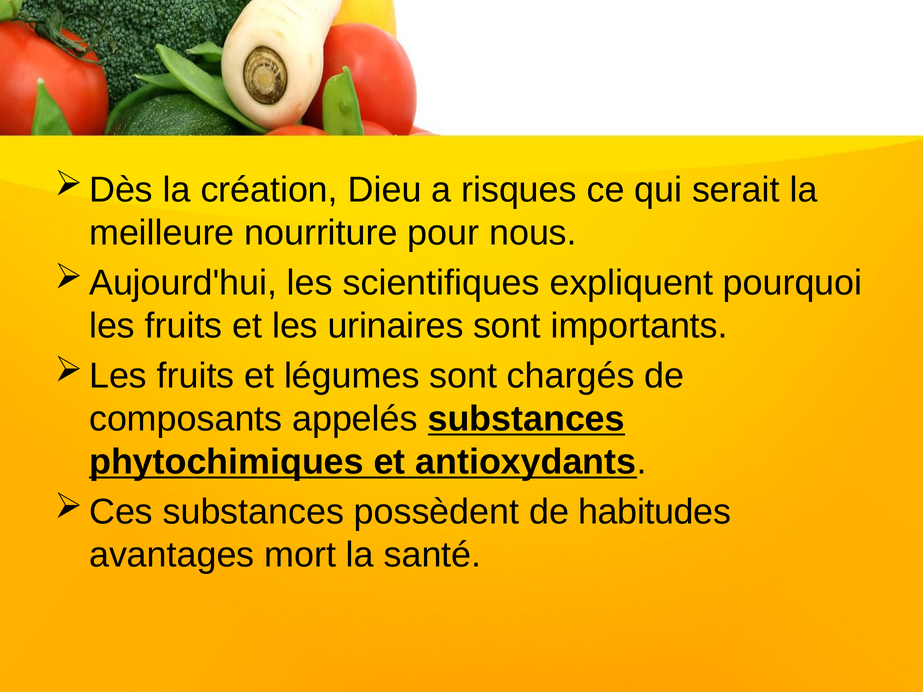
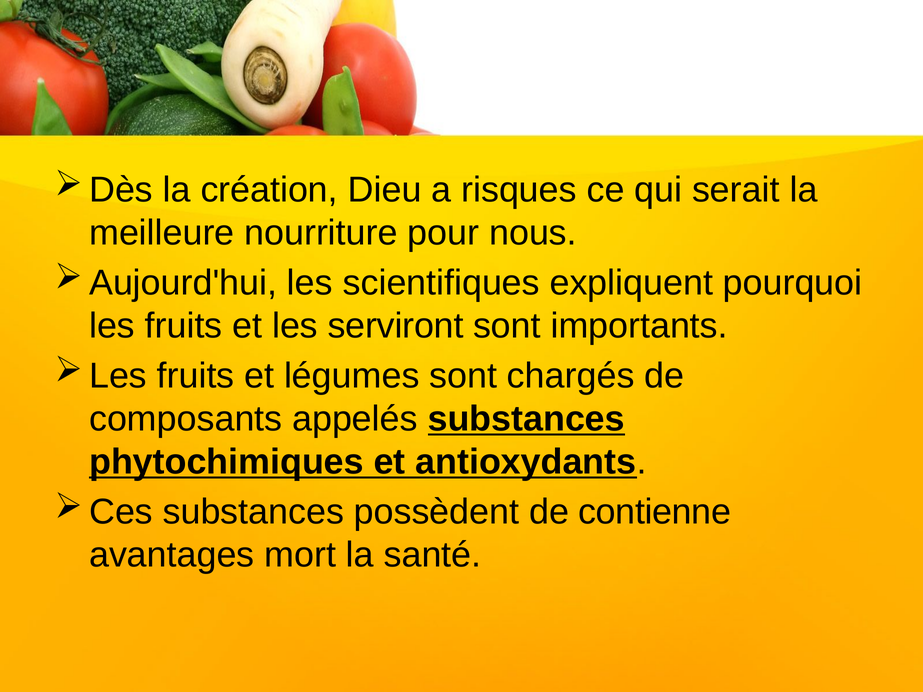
urinaires: urinaires -> serviront (396, 326)
habitudes: habitudes -> contienne (655, 512)
